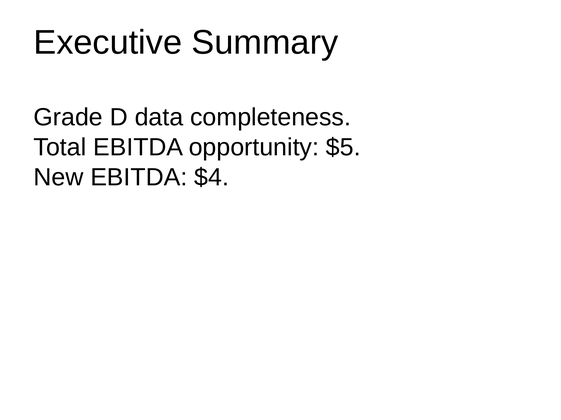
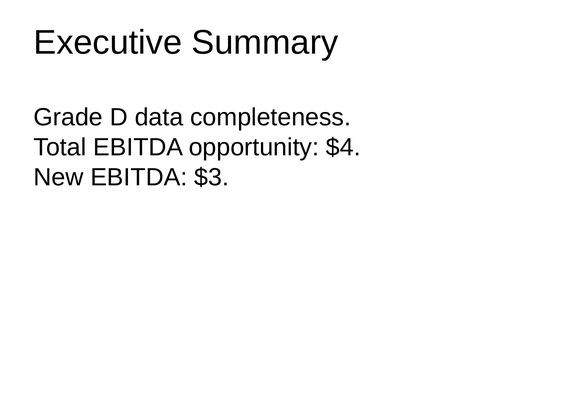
$5: $5 -> $4 (343, 148)
$4: $4 -> $3 (212, 177)
